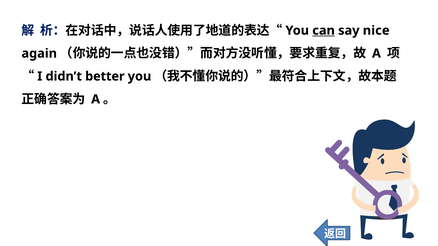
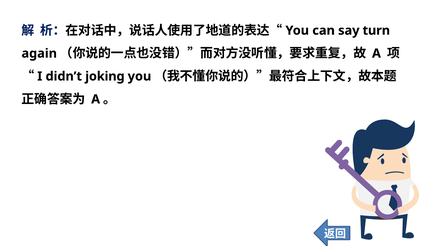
can underline: present -> none (324, 31)
nice: nice -> turn (376, 31)
better: better -> joking (105, 76)
